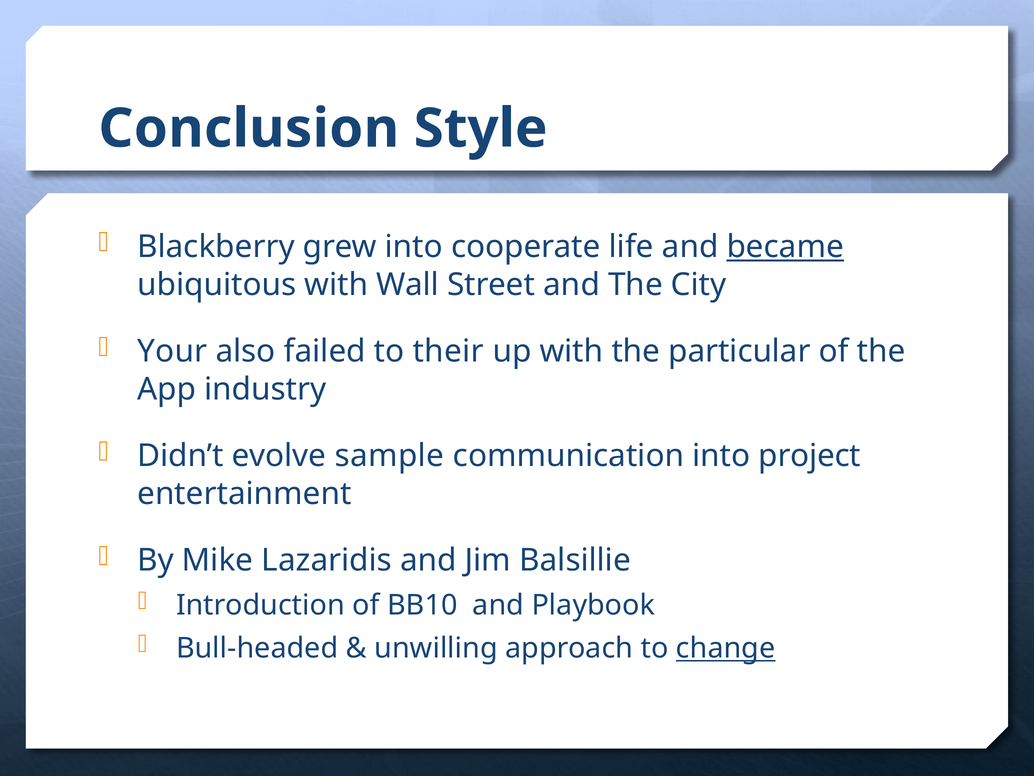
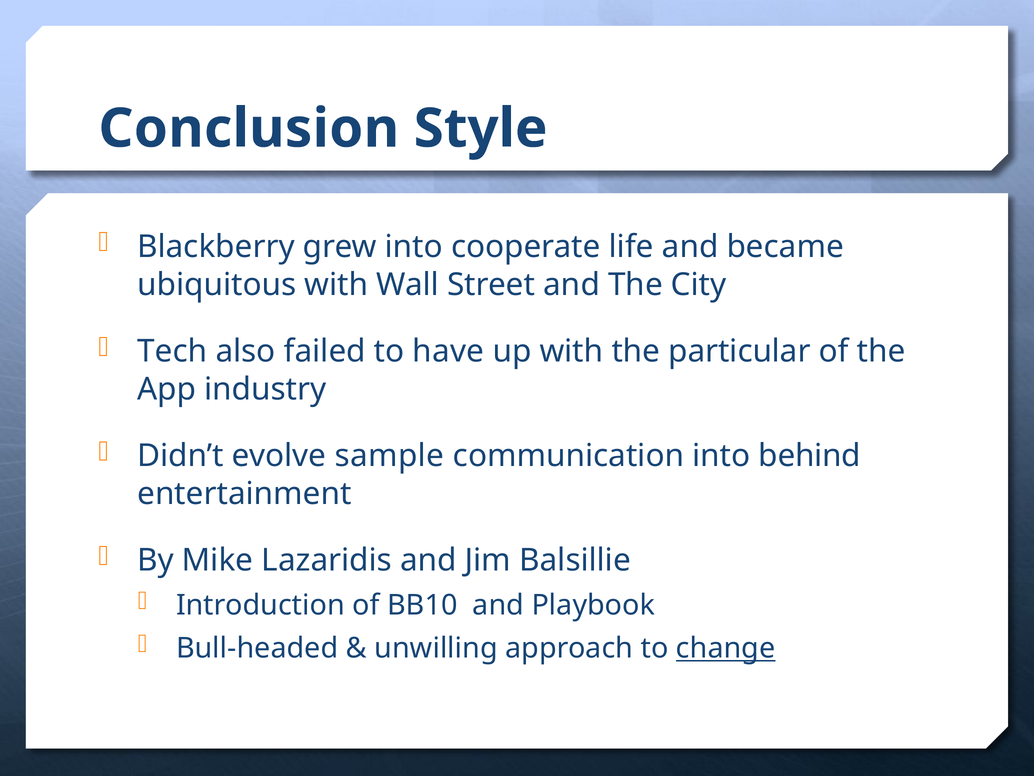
became underline: present -> none (785, 247)
Your: Your -> Tech (172, 351)
their: their -> have (448, 351)
project: project -> behind (810, 456)
